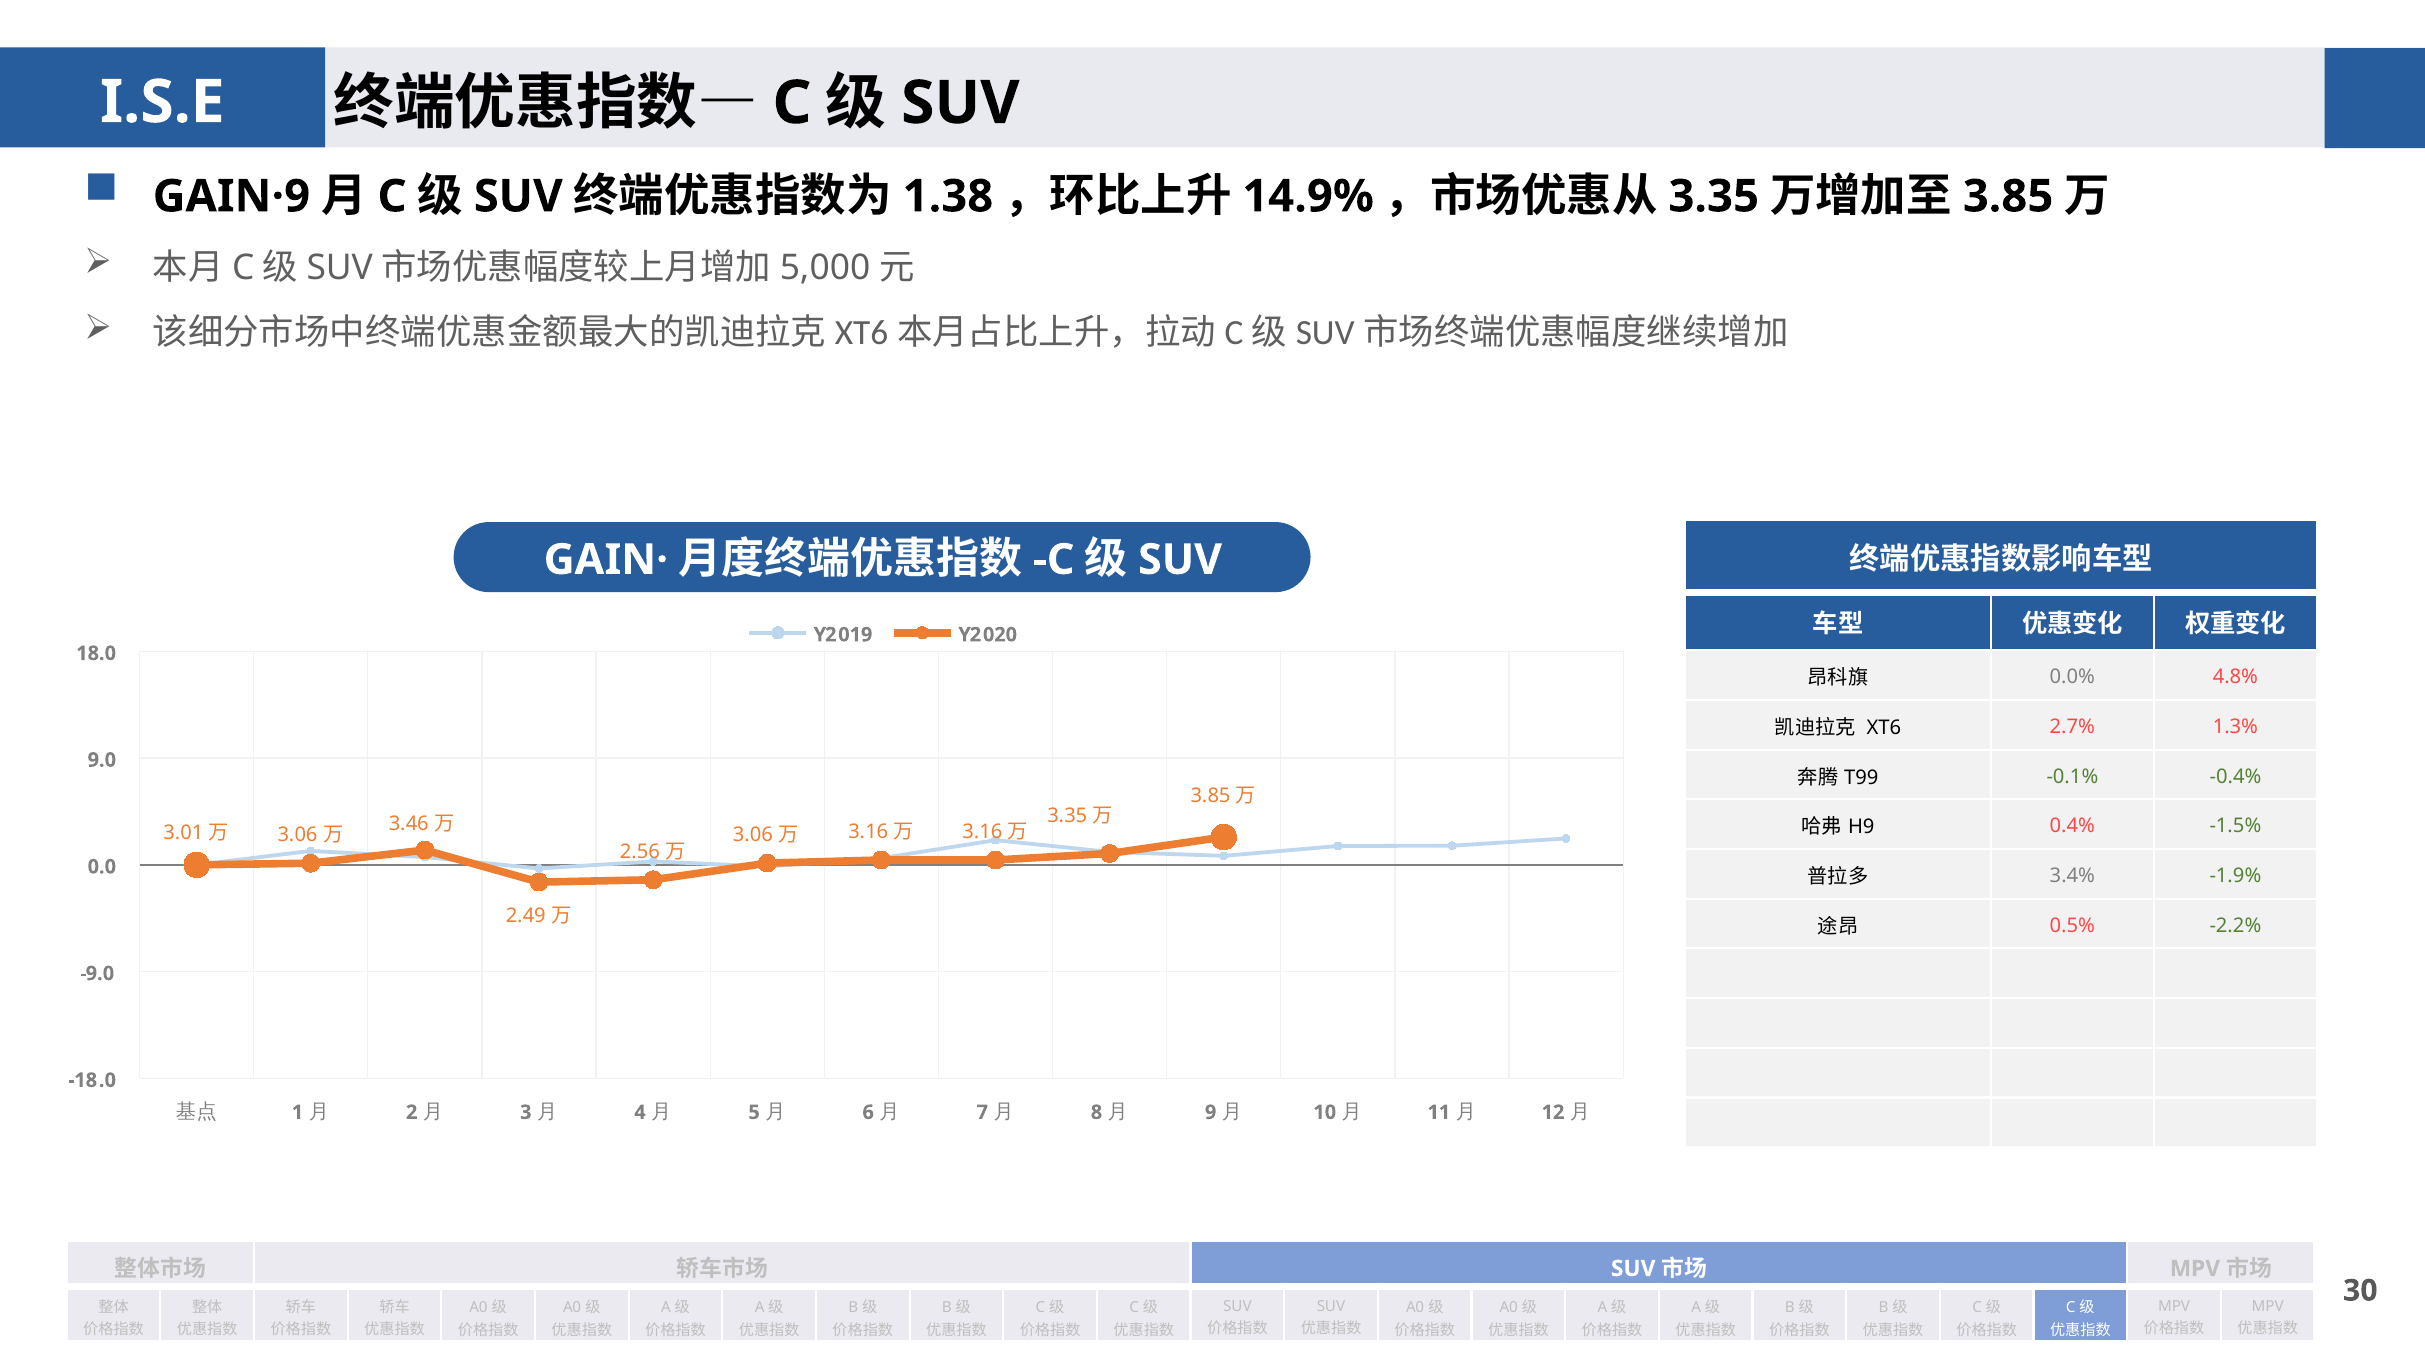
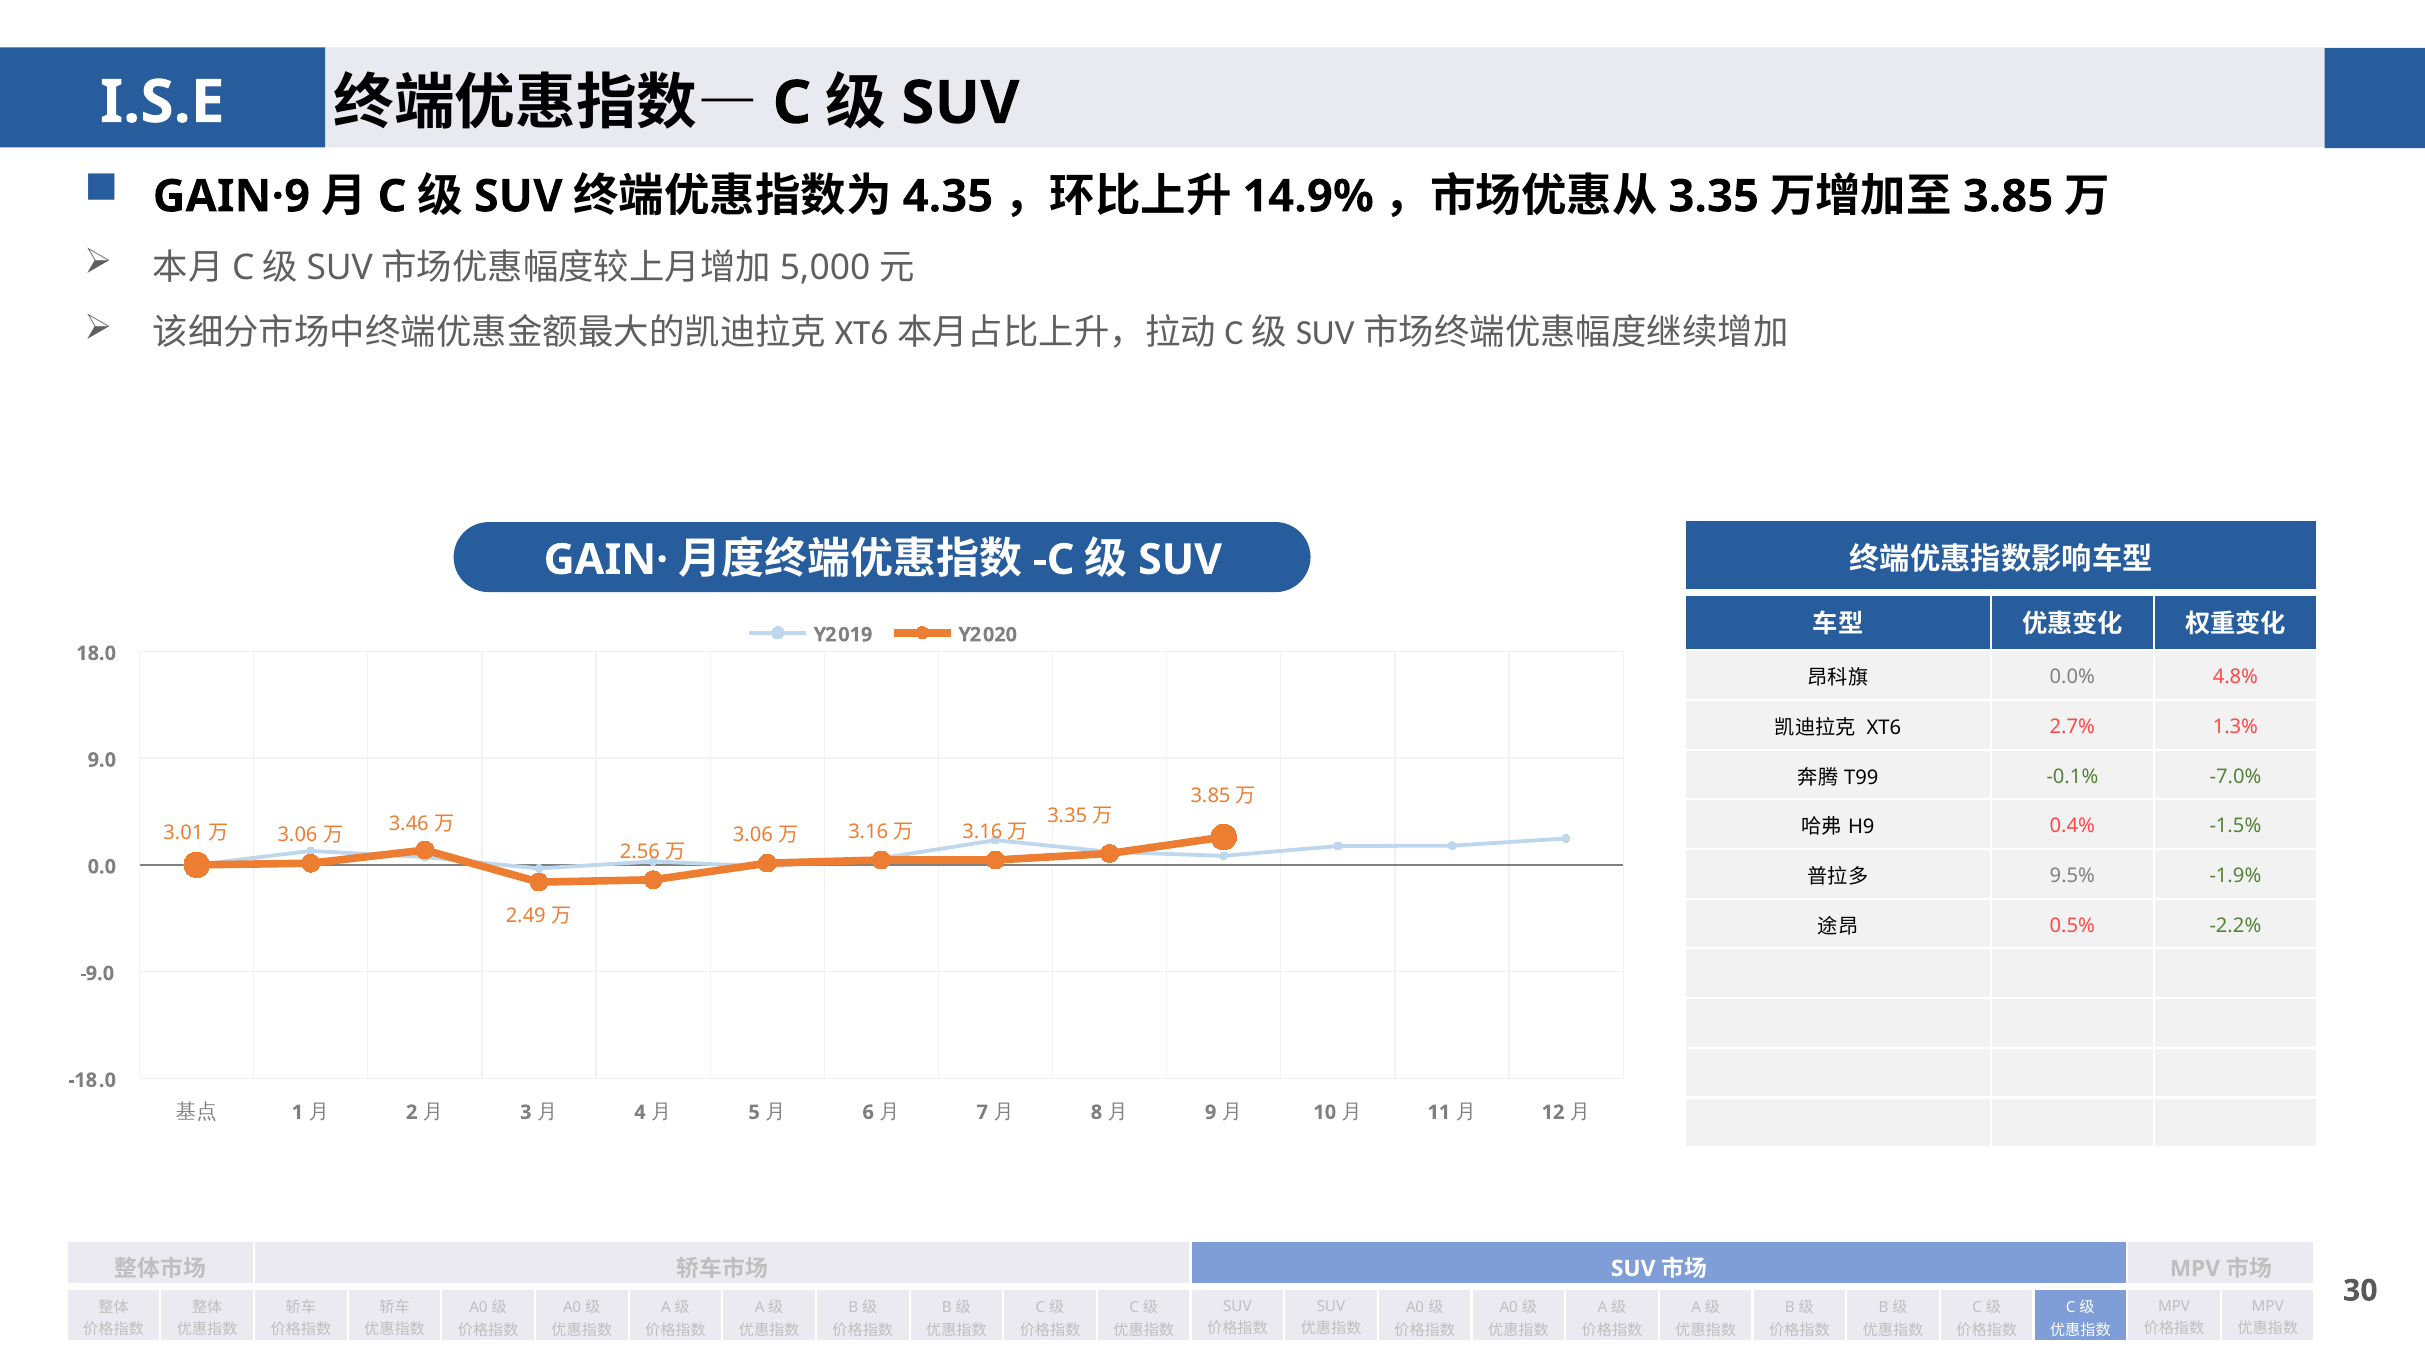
1.38: 1.38 -> 4.35 (948, 196)
-0.4%: -0.4% -> -7.0% (2236, 777)
3.4%: 3.4% -> 9.5% (2072, 876)
